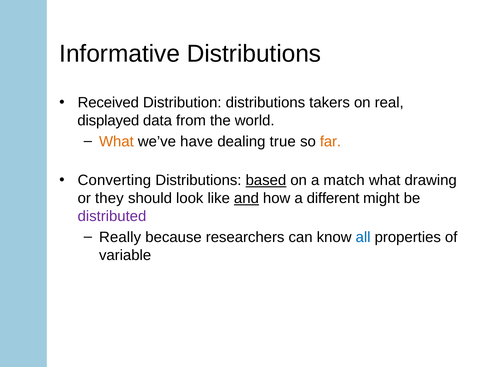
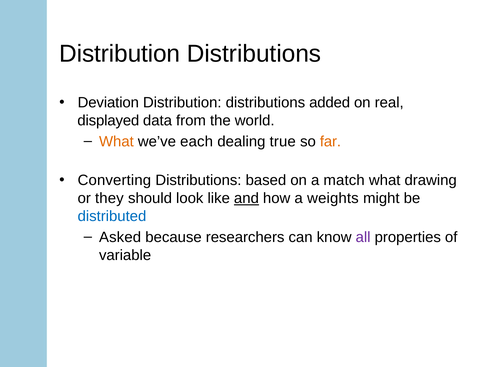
Informative: Informative -> Distribution (120, 54)
Received: Received -> Deviation (108, 103)
takers: takers -> added (330, 103)
have: have -> each (197, 141)
based underline: present -> none (266, 180)
different: different -> weights (333, 198)
distributed colour: purple -> blue (112, 216)
Really: Really -> Asked (120, 237)
all colour: blue -> purple (363, 237)
